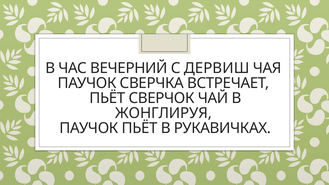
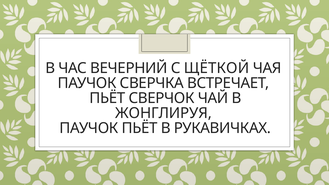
ДЕРВИШ: ДЕРВИШ -> ЩЁТКОЙ (217, 68)
